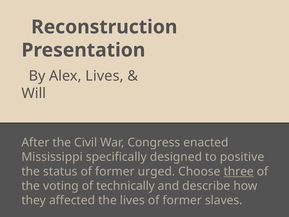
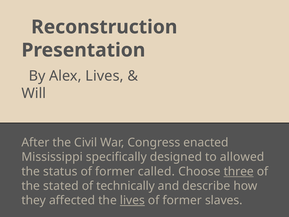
positive: positive -> allowed (242, 157)
urged: urged -> called (156, 171)
voting: voting -> stated (61, 186)
lives underline: none -> present (132, 200)
